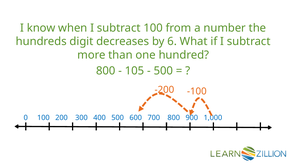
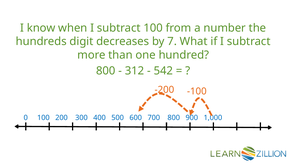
6: 6 -> 7 (172, 41)
105: 105 -> 312 (135, 71)
500: 500 -> 542 (163, 71)
